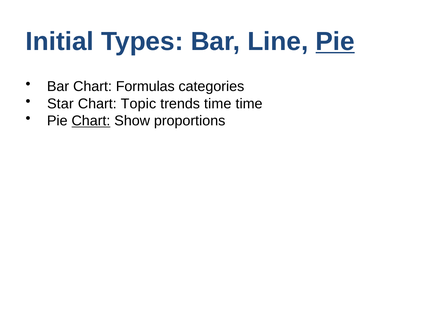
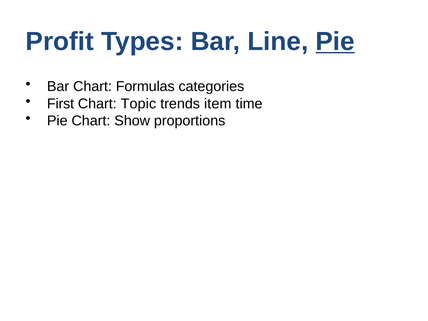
Initial: Initial -> Profit (60, 41)
Star: Star -> First (61, 104)
trends time: time -> item (218, 104)
Chart underline: present -> none (91, 121)
